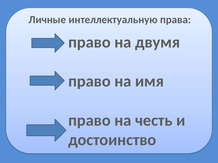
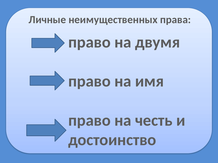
интеллектуальную: интеллектуальную -> неимущественных (113, 20)
